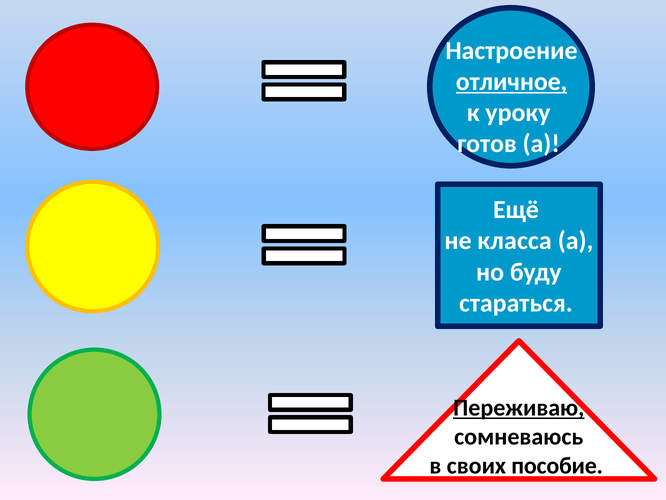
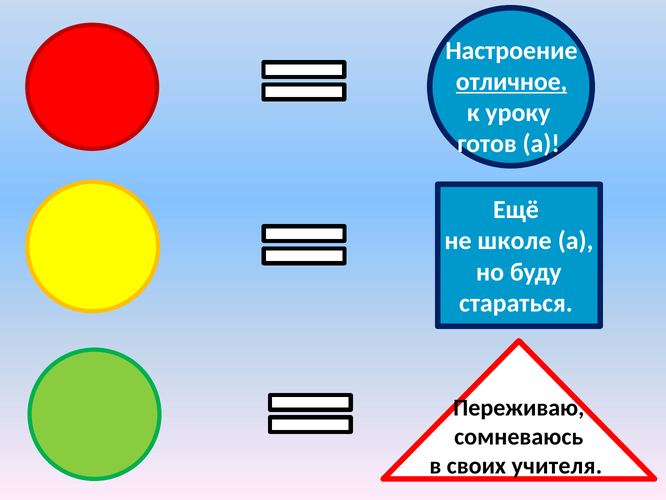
класса: класса -> школе (515, 241)
Переживаю underline: present -> none (519, 407)
пособие: пособие -> учителя (557, 465)
